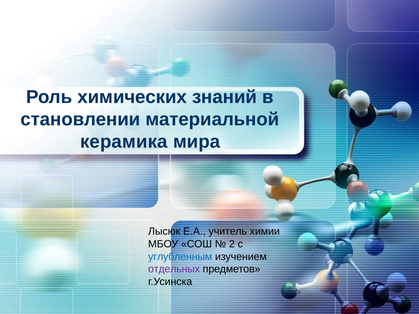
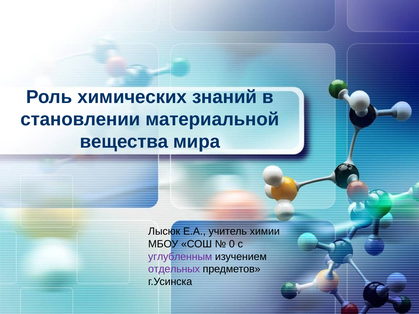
керамика: керамика -> вещества (124, 142)
2: 2 -> 0 (232, 244)
углубленным colour: blue -> purple (180, 257)
